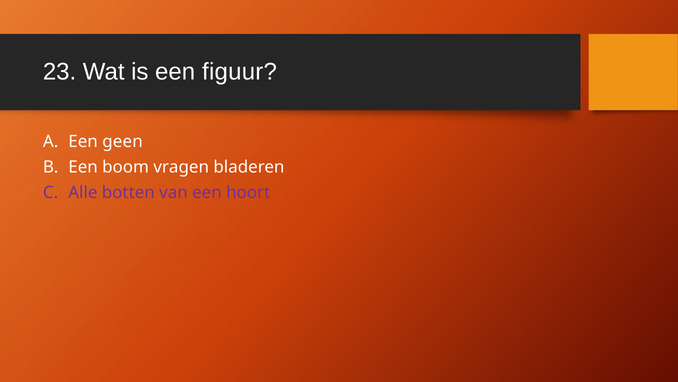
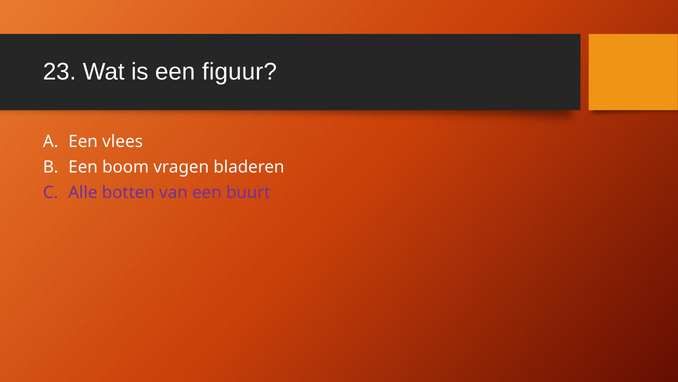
geen: geen -> vlees (123, 142)
hoort: hoort -> buurt (248, 192)
